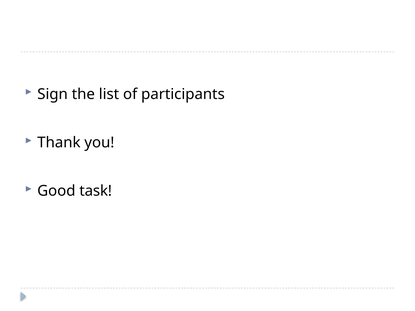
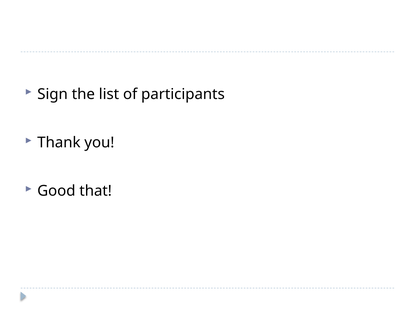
task: task -> that (96, 191)
